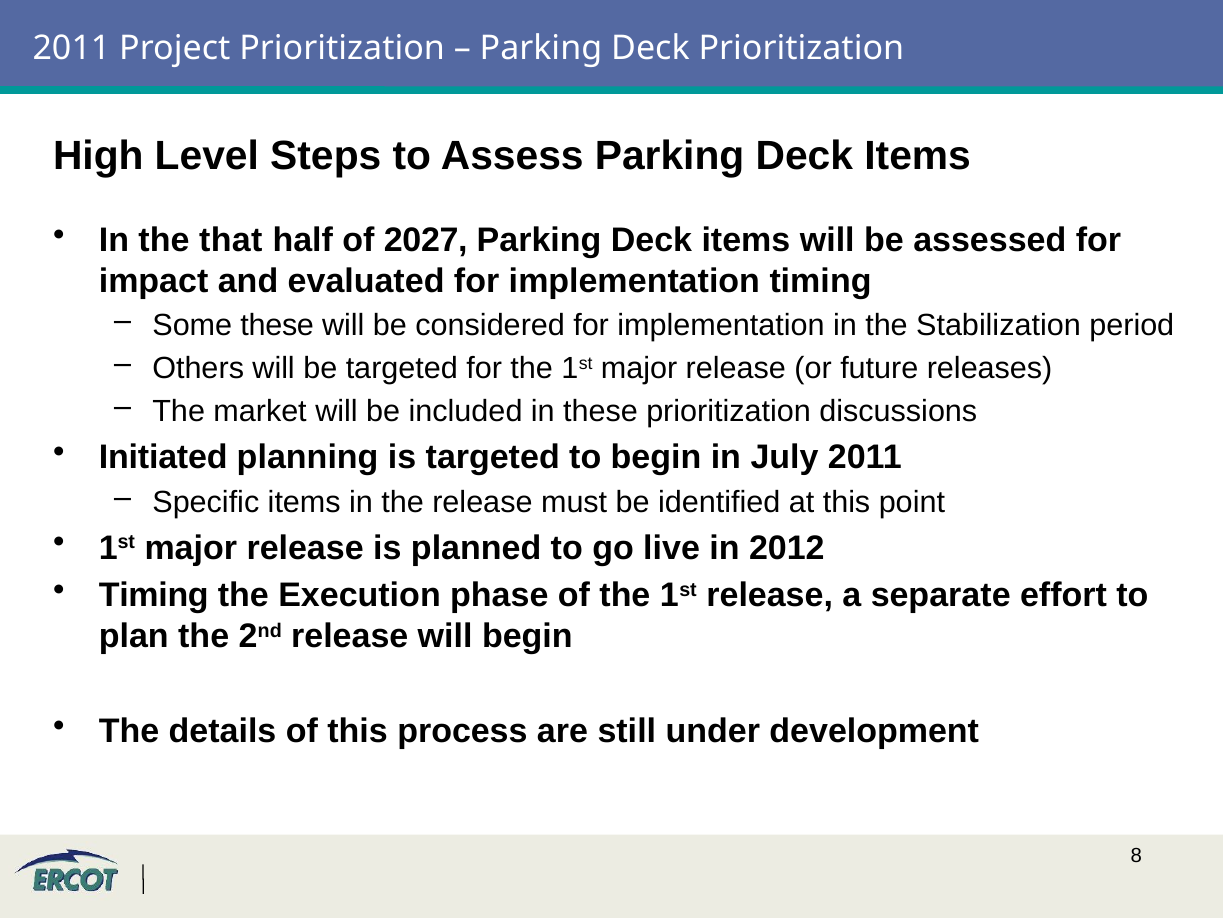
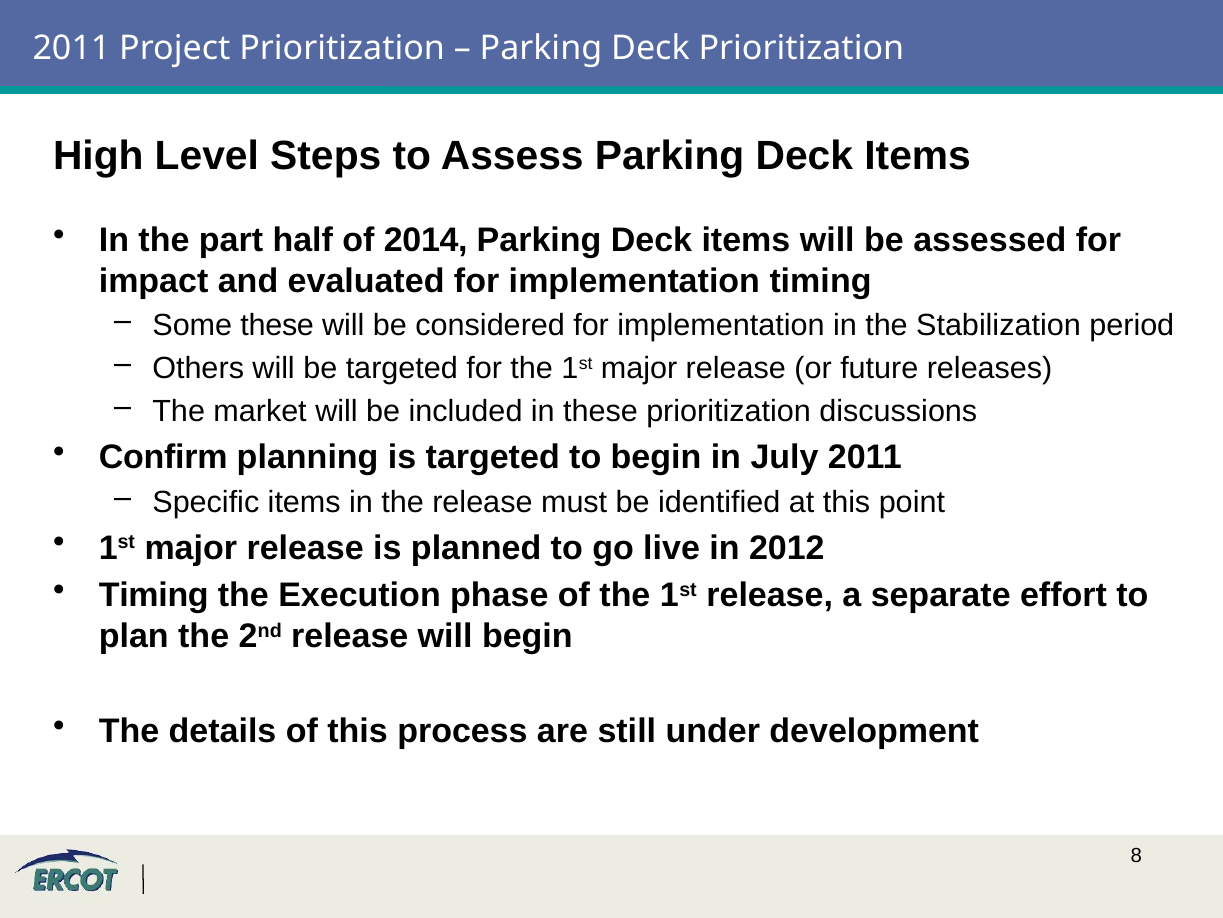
that: that -> part (231, 240)
2027: 2027 -> 2014 (426, 240)
Initiated: Initiated -> Confirm (163, 457)
